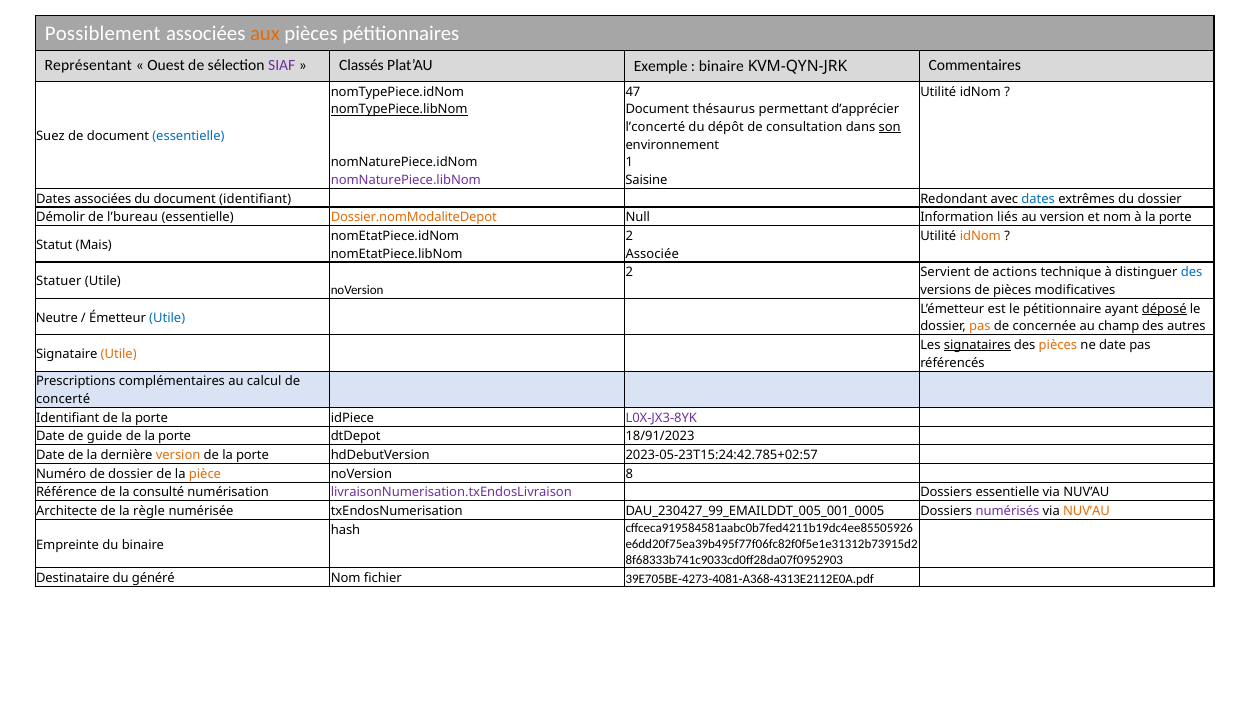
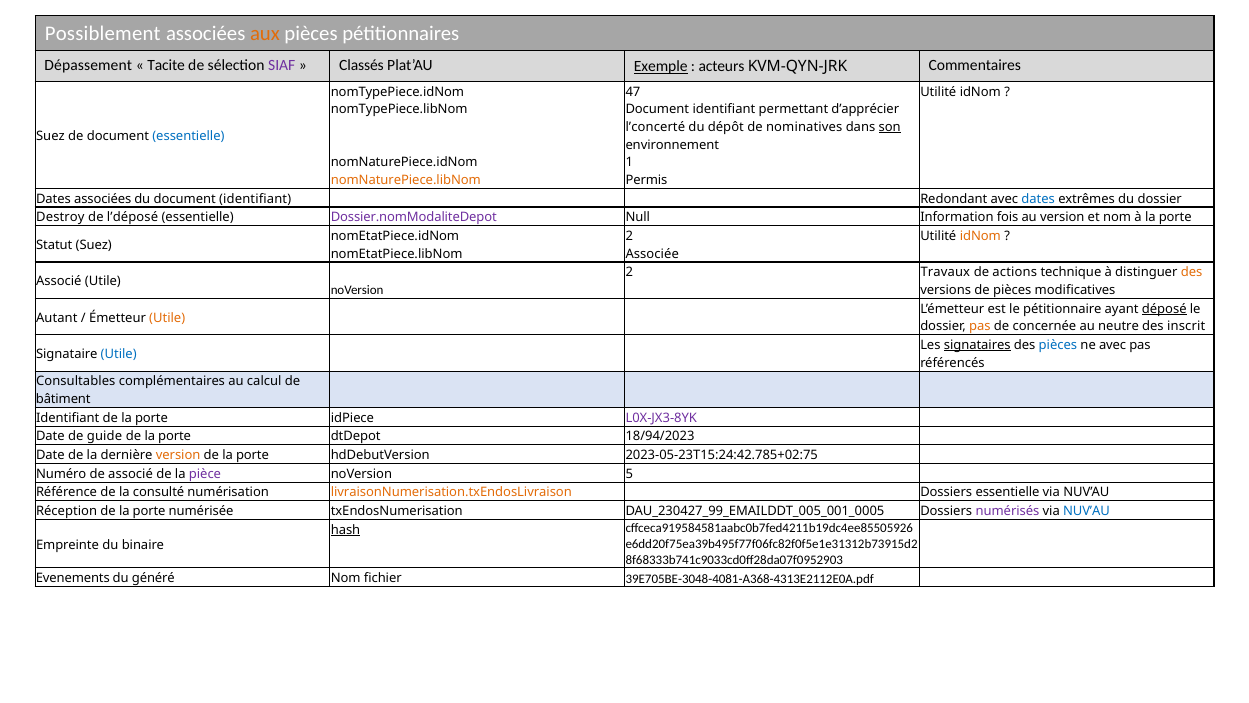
Représentant: Représentant -> Dépassement (88, 65)
Ouest: Ouest -> Tacite (166, 65)
Exemple underline: none -> present (661, 67)
binaire: binaire -> acteurs (721, 67)
nomTypePiece.libNom underline: present -> none (399, 109)
thésaurus: thésaurus -> identifiant (724, 109)
consultation: consultation -> nominatives (804, 127)
nomNaturePiece.libNom colour: purple -> orange (406, 180)
Saisine: Saisine -> Permis (646, 180)
Démolir: Démolir -> Destroy (60, 217)
l’bureau: l’bureau -> l’déposé (132, 217)
Dossier.nomModaliteDepot colour: orange -> purple (414, 217)
liés: liés -> fois (1008, 217)
Statut Mais: Mais -> Suez (94, 245)
Servient: Servient -> Travaux (945, 272)
des colour: blue -> orange (1192, 272)
Statuer: Statuer -> Associé (59, 281)
Neutre: Neutre -> Autant (57, 318)
Utile colour: blue -> orange (167, 318)
champ: champ -> neutre (1119, 326)
autres: autres -> inscrit (1186, 326)
pièces colour: orange -> blue (1058, 345)
ne date: date -> avec (1113, 345)
Utile colour: orange -> blue (119, 354)
Prescriptions: Prescriptions -> Consultables (76, 381)
concerté: concerté -> bâtiment (63, 399)
18/91/2023: 18/91/2023 -> 18/94/2023 (660, 436)
2023-05-23T15:24:42.785+02:57: 2023-05-23T15:24:42.785+02:57 -> 2023-05-23T15:24:42.785+02:75 (722, 455)
de dossier: dossier -> associé (131, 474)
pièce colour: orange -> purple (205, 474)
8: 8 -> 5 (629, 474)
livraisonNumerisation.txEndosLivraison colour: purple -> orange (451, 492)
Architecte: Architecte -> Réception (67, 511)
règle: règle -> porte (149, 511)
NUV’AU colour: orange -> blue (1086, 511)
hash underline: none -> present (346, 530)
Destinataire: Destinataire -> Evenements (73, 578)
39E705BE-4273-4081-A368-4313E2112E0A.pdf: 39E705BE-4273-4081-A368-4313E2112E0A.pdf -> 39E705BE-3048-4081-A368-4313E2112E0A.pdf (750, 578)
